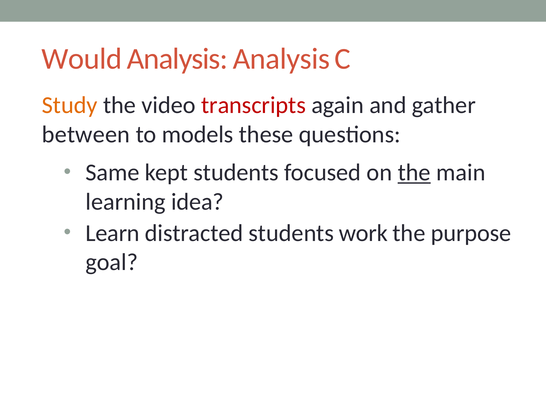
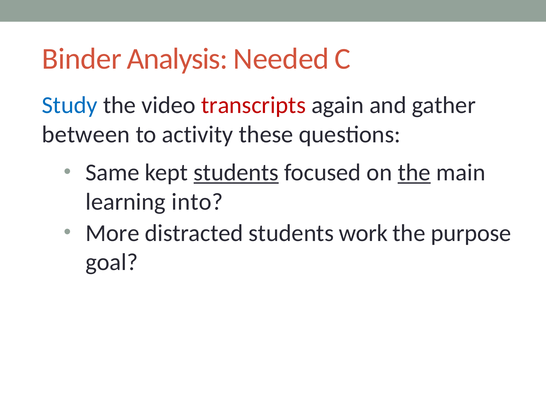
Would: Would -> Binder (82, 59)
Analysis Analysis: Analysis -> Needed (281, 59)
Study colour: orange -> blue (70, 105)
models: models -> activity (198, 135)
students underline: none -> present (236, 173)
idea: idea -> into (197, 202)
Learn: Learn -> More (112, 233)
